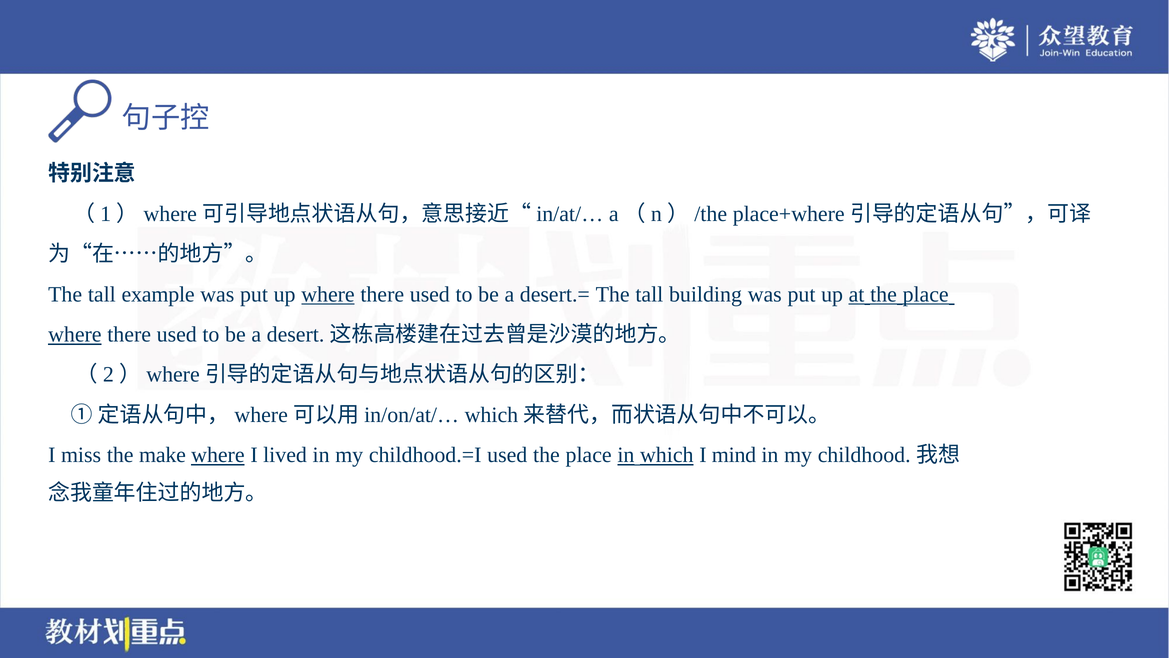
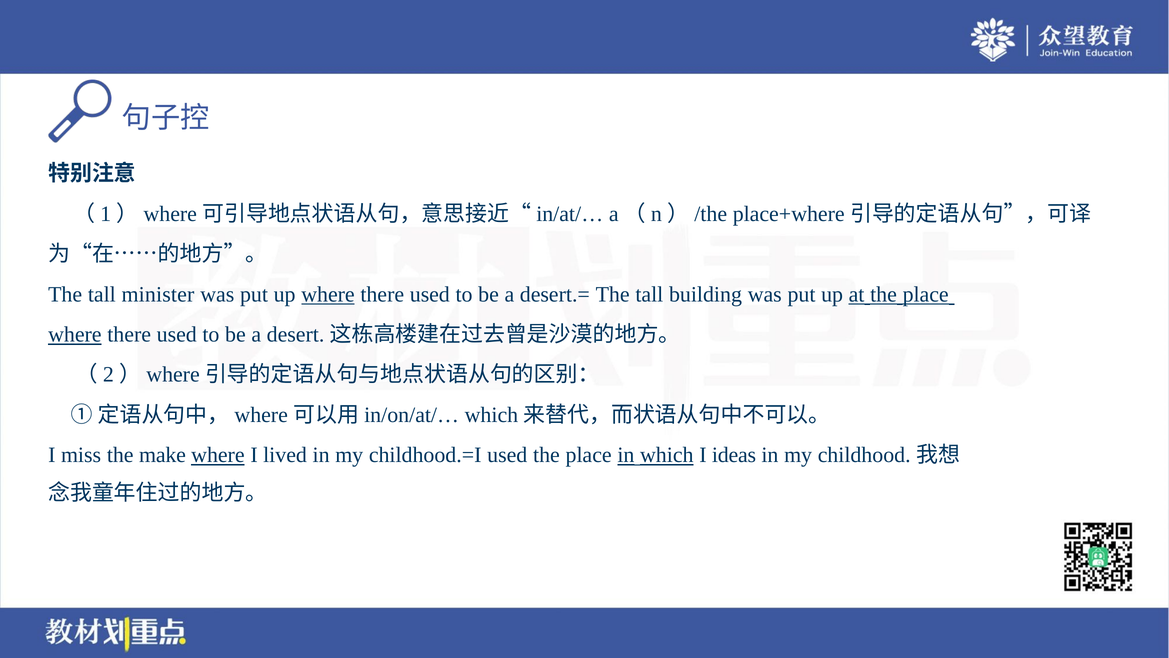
example: example -> minister (158, 294)
mind: mind -> ideas (734, 455)
